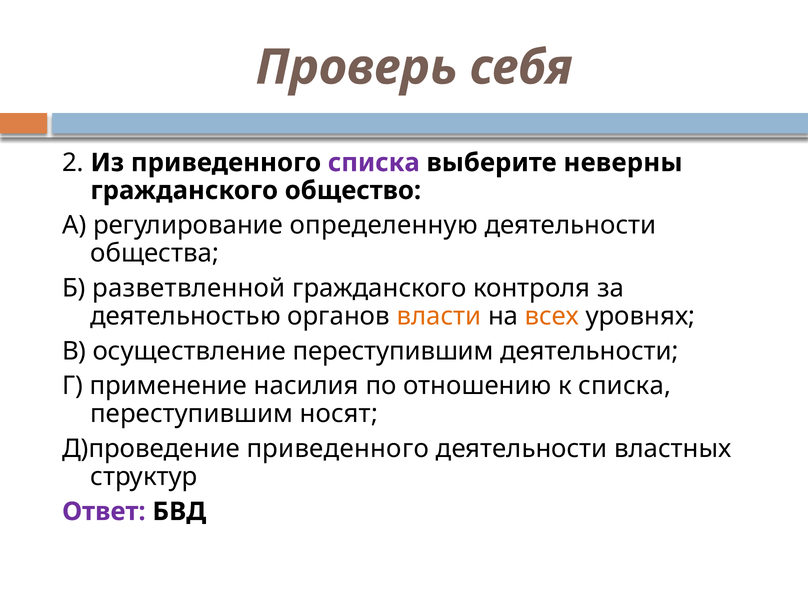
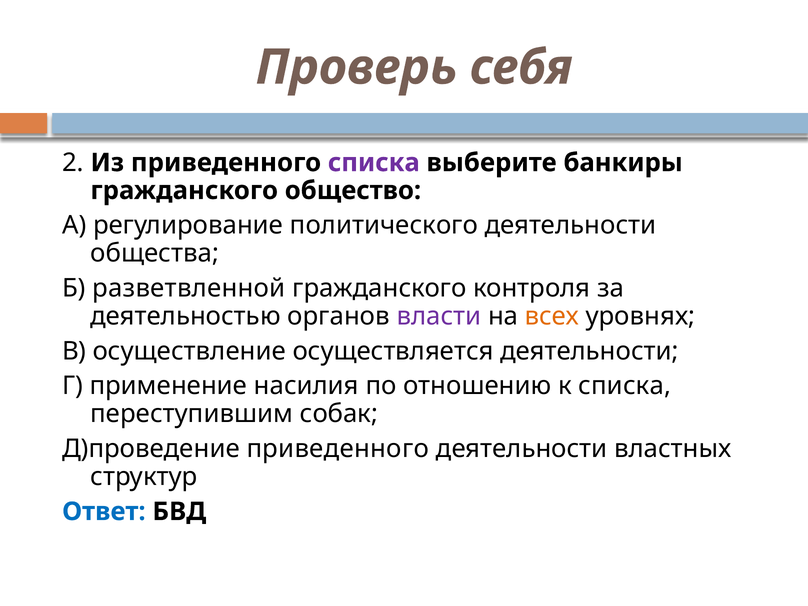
неверны: неверны -> банкиры (623, 163)
определенную: определенную -> политического (384, 225)
власти colour: orange -> purple (439, 316)
осуществление переступившим: переступившим -> осуществляется (393, 351)
носят: носят -> собак (339, 414)
Ответ colour: purple -> blue (104, 512)
